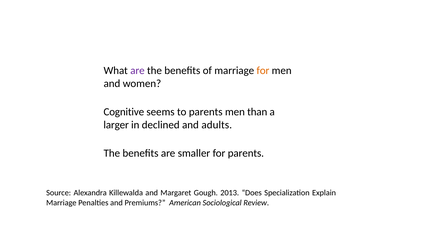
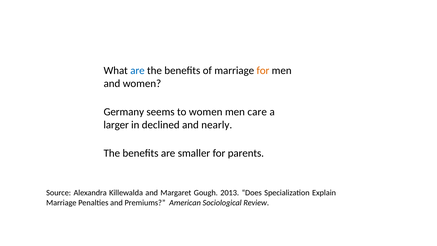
are colour: purple -> blue (137, 70)
Cognitive: Cognitive -> Germany (124, 112)
to parents: parents -> women (206, 112)
than: than -> care (257, 112)
adults: adults -> nearly (217, 125)
